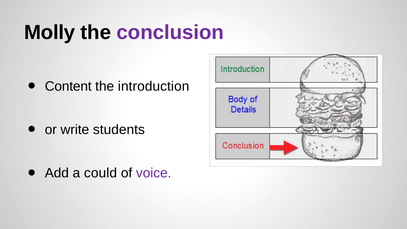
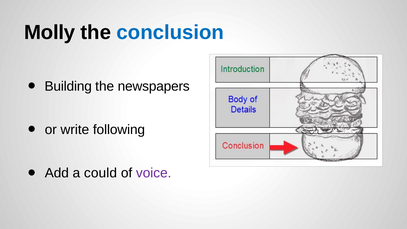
conclusion colour: purple -> blue (170, 32)
Content: Content -> Building (68, 86)
introduction: introduction -> newspapers (154, 86)
students: students -> following (119, 130)
